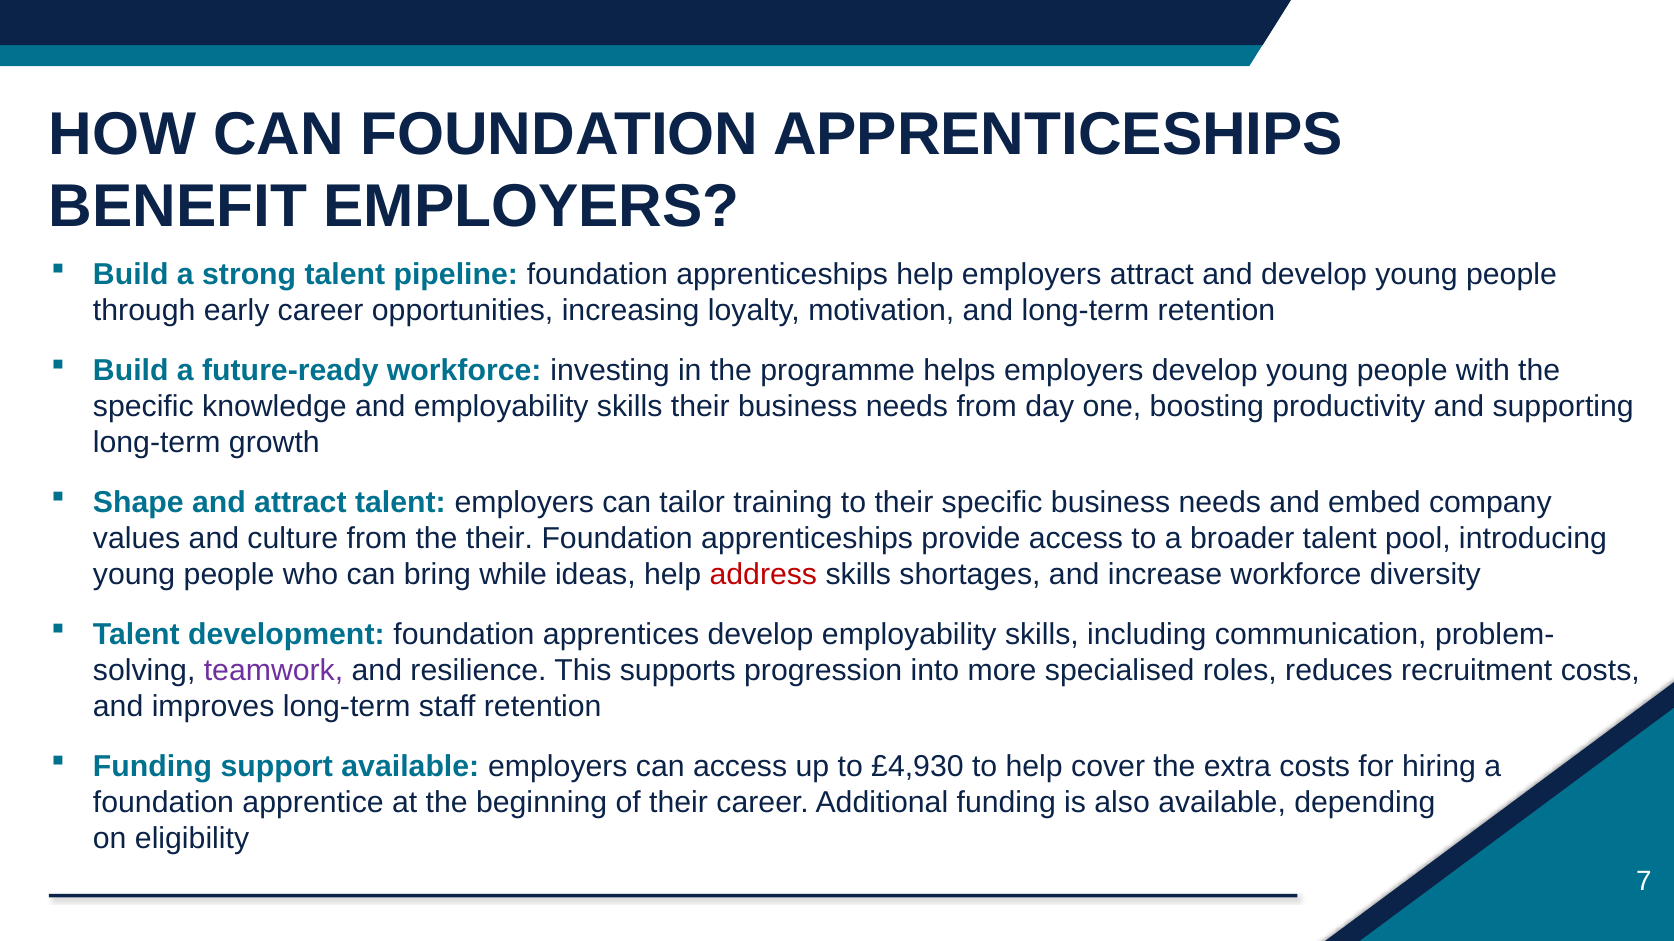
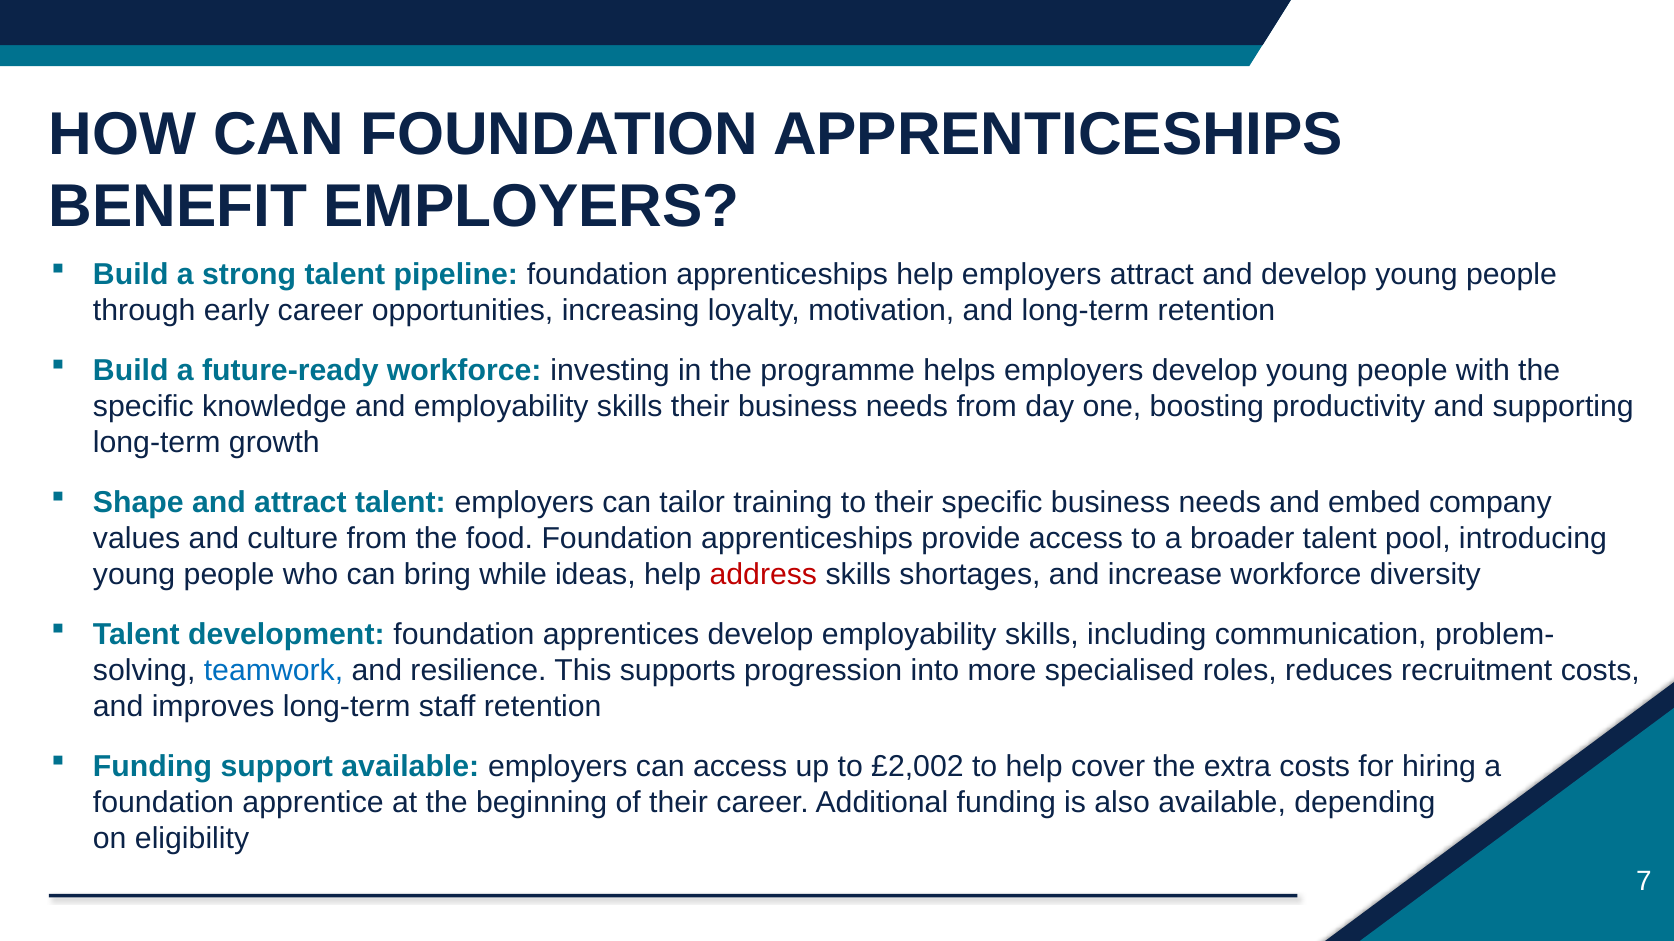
the their: their -> food (500, 539)
teamwork colour: purple -> blue (274, 671)
£4,930: £4,930 -> £2,002 (917, 767)
